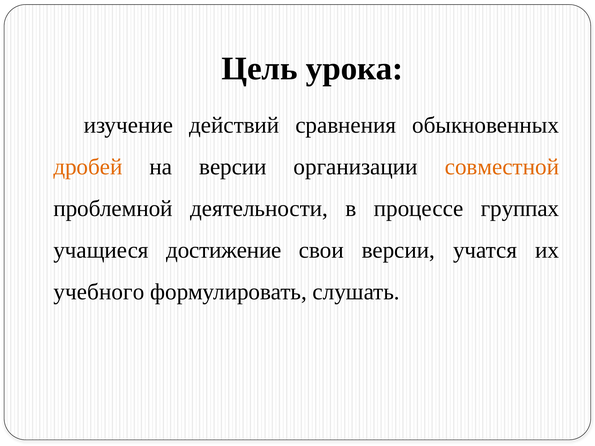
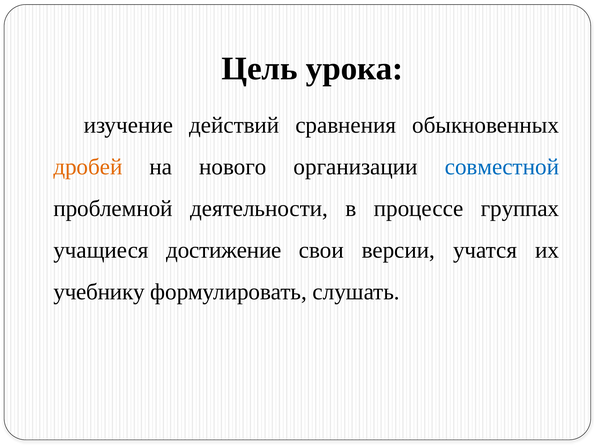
на версии: версии -> нового (233, 167)
совместной colour: orange -> blue (502, 167)
учебного: учебного -> учебнику (99, 292)
